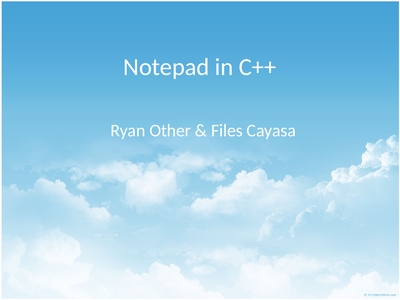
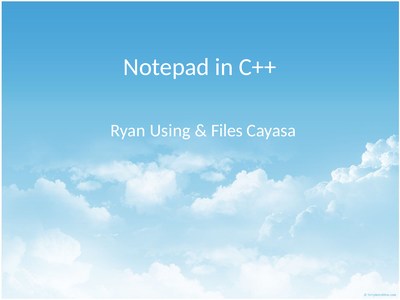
Other: Other -> Using (170, 131)
